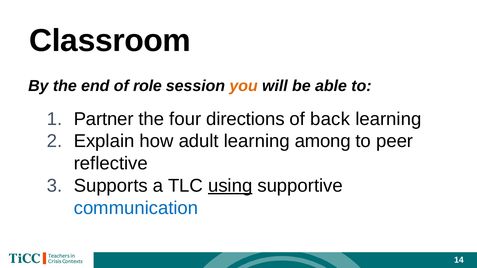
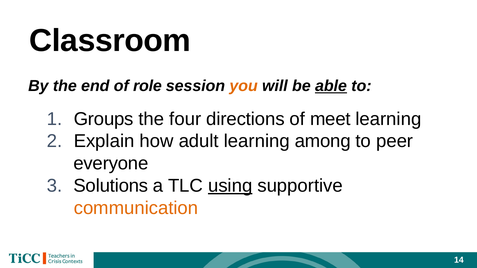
able underline: none -> present (331, 86)
Partner: Partner -> Groups (104, 119)
back: back -> meet (330, 119)
reflective: reflective -> everyone (111, 164)
Supports: Supports -> Solutions (111, 186)
communication colour: blue -> orange (136, 208)
